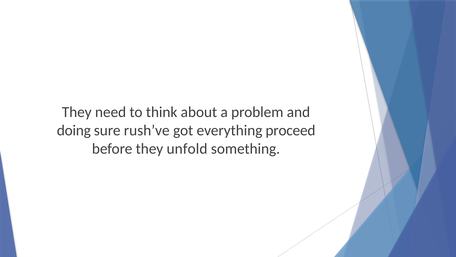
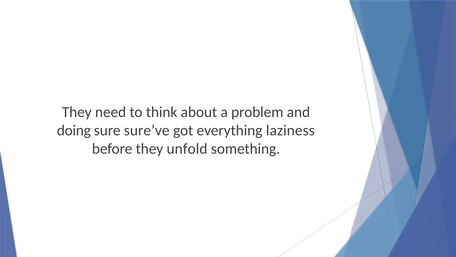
rush’ve: rush’ve -> sure’ve (147, 130)
proceed: proceed -> laziness (290, 130)
